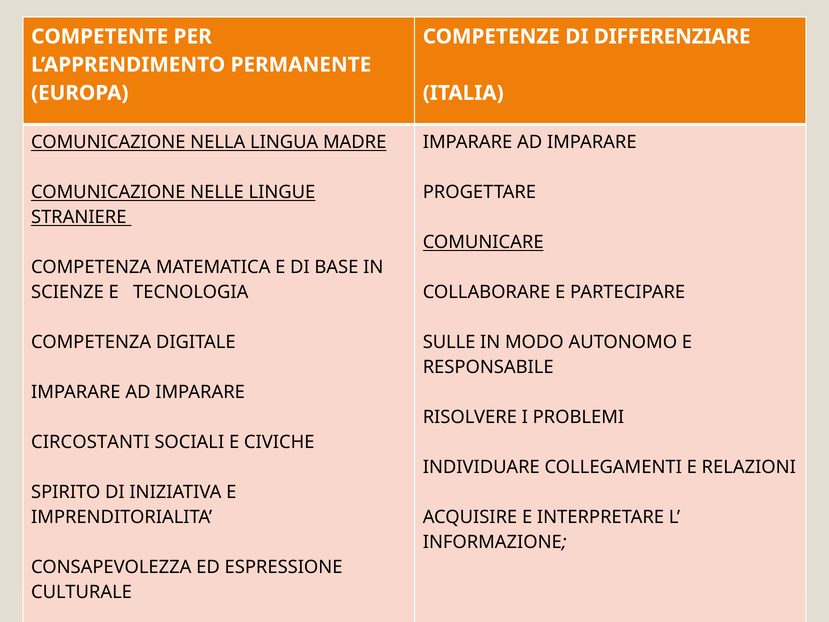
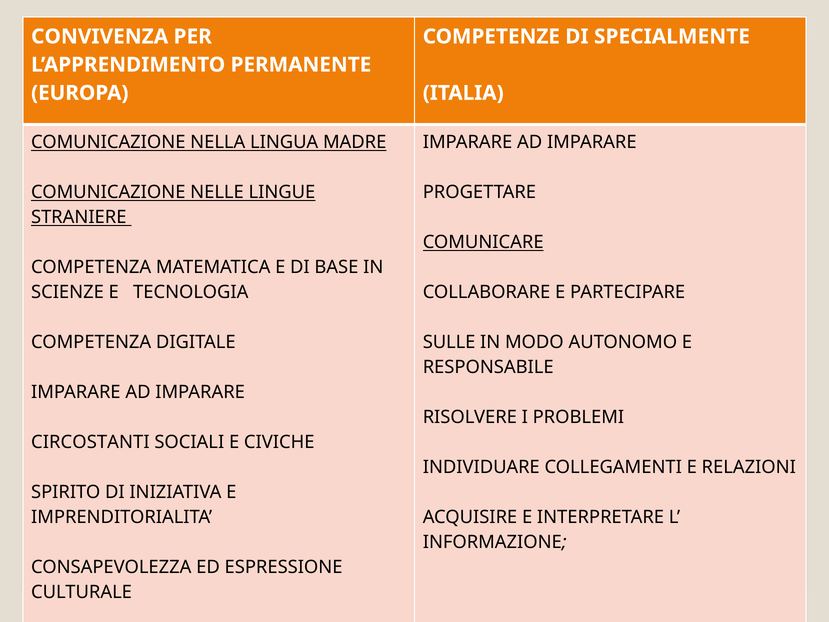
COMPETENTE: COMPETENTE -> CONVIVENZA (100, 37)
DIFFERENZIARE: DIFFERENZIARE -> SPECIALMENTE (672, 37)
